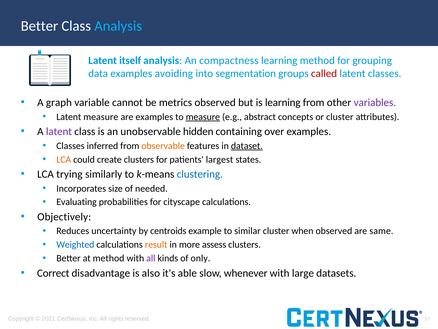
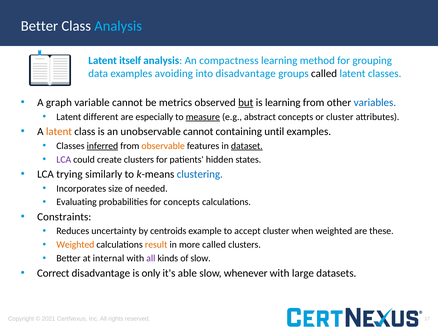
into segmentation: segmentation -> disadvantage (246, 73)
called colour: red -> black (324, 73)
but underline: none -> present (246, 102)
variables colour: purple -> blue (375, 102)
Latent measure: measure -> different (101, 117)
are examples: examples -> especially (154, 117)
latent colour: purple -> orange (59, 131)
unobservable hidden: hidden -> cannot (198, 131)
over: over -> until (274, 131)
inferred underline: none -> present (102, 146)
LCA colour: orange -> purple (64, 159)
largest: largest -> hidden (220, 159)
for cityscape: cityscape -> concepts (182, 202)
Objectively: Objectively -> Constraints (64, 216)
similar: similar -> accept (247, 231)
when observed: observed -> weighted (334, 231)
same: same -> these (381, 231)
Weighted colour: blue -> orange (75, 244)
more assess: assess -> called (214, 244)
at method: method -> internal (109, 258)
of only: only -> slow (201, 258)
also: also -> only (151, 273)
